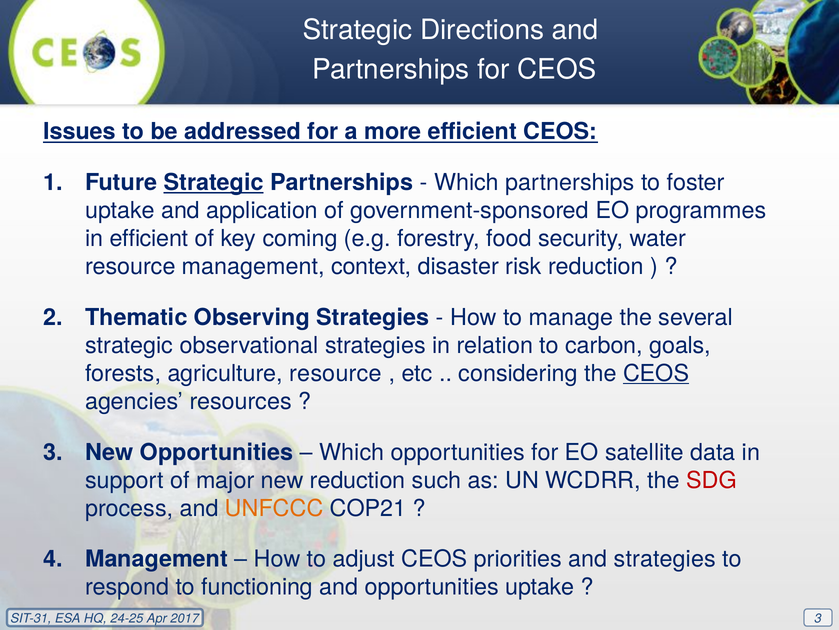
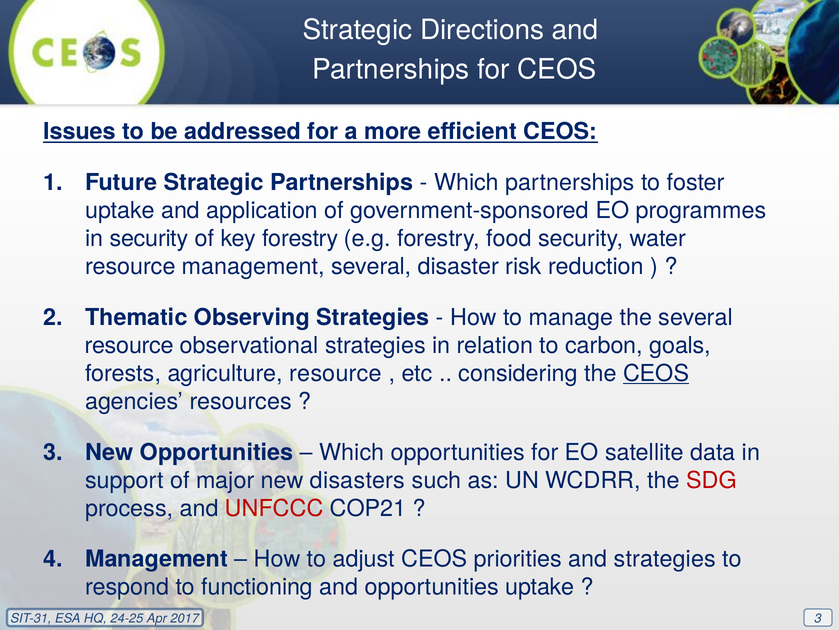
Strategic underline: present -> none (214, 182)
in efficient: efficient -> security (149, 238)
key coming: coming -> forestry (300, 238)
management context: context -> several (371, 266)
strategic: strategic -> resource (129, 345)
new reduction: reduction -> disasters (358, 480)
UNFCCC colour: orange -> red (274, 508)
